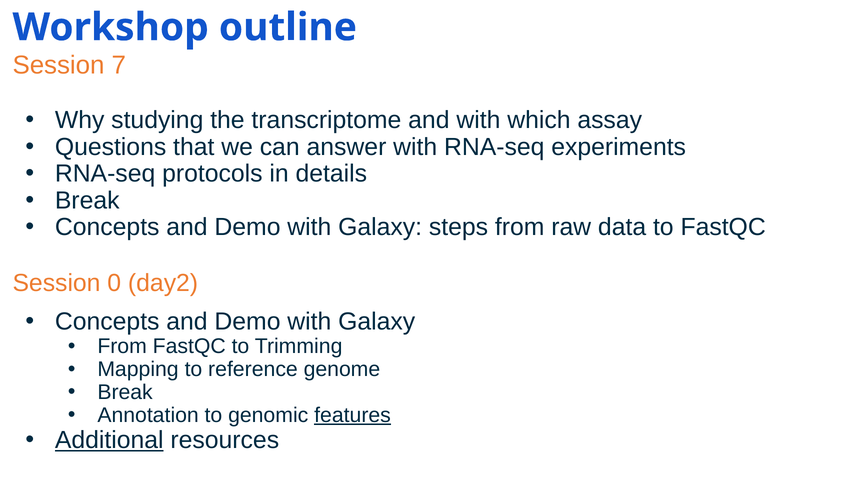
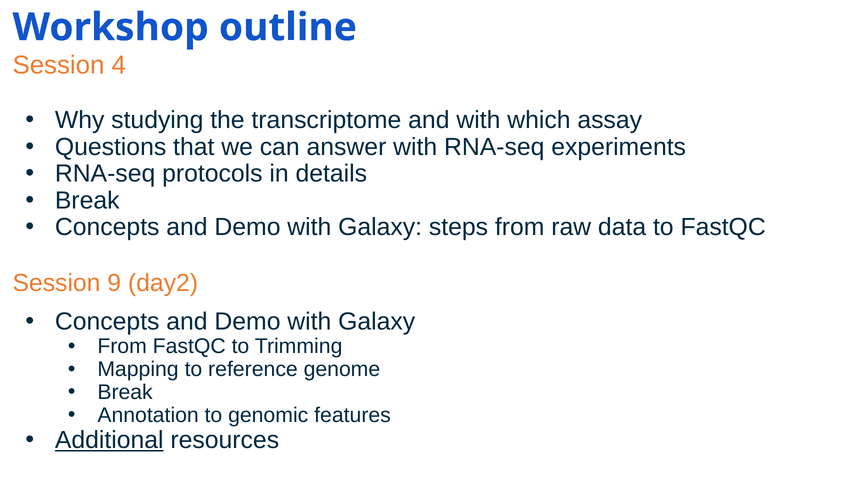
7: 7 -> 4 (119, 65)
0: 0 -> 9 (114, 283)
features underline: present -> none (353, 416)
